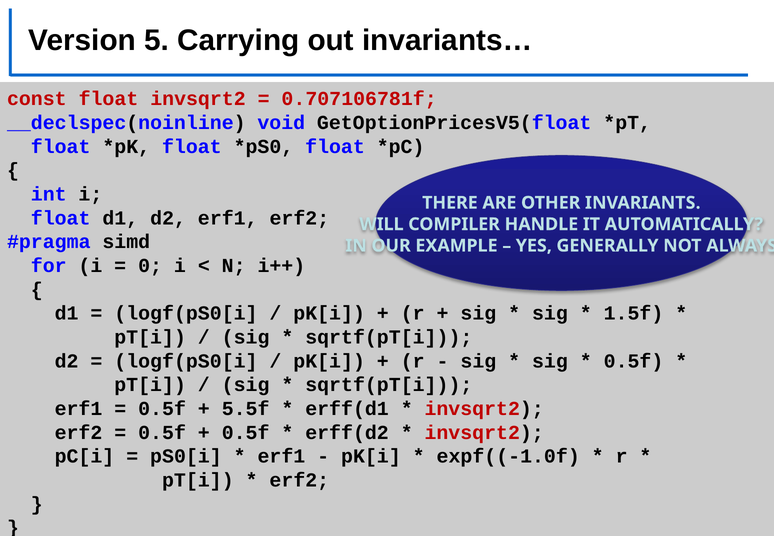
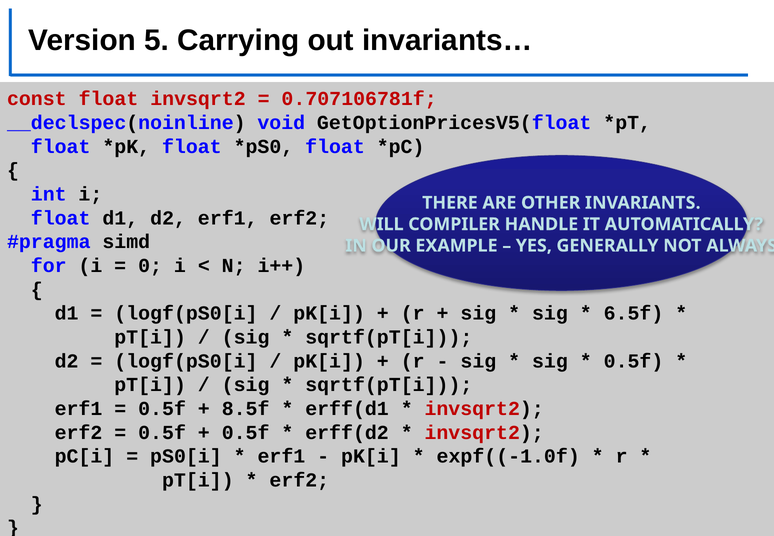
1.5f: 1.5f -> 6.5f (633, 313)
5.5f: 5.5f -> 8.5f (246, 409)
